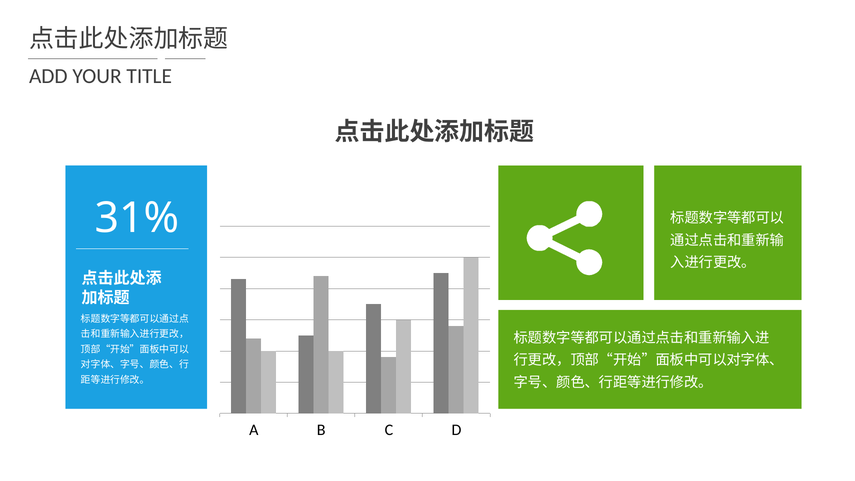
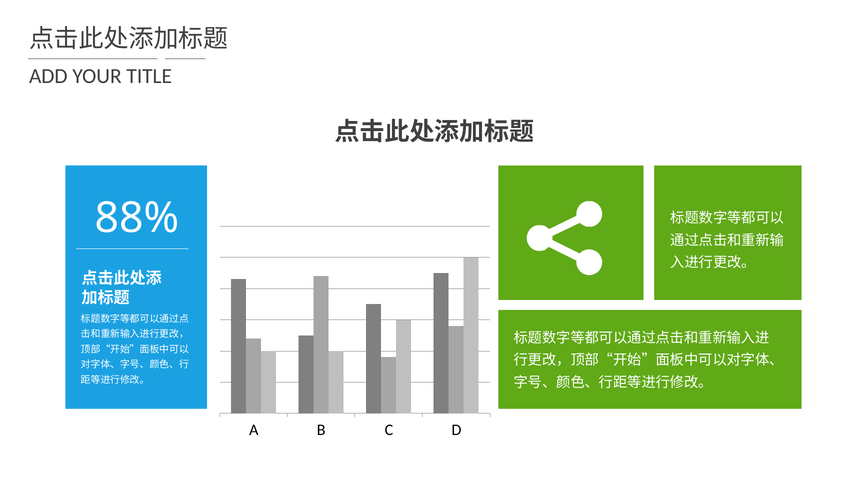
31%: 31% -> 88% (137, 218)
